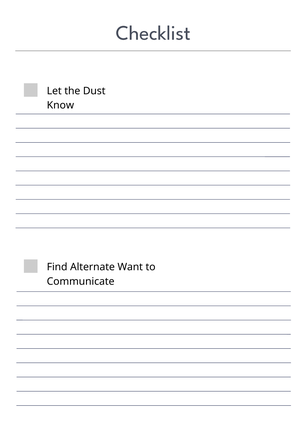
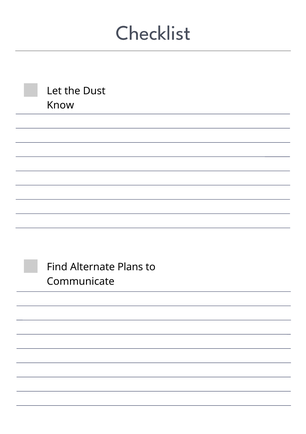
Want: Want -> Plans (130, 266)
